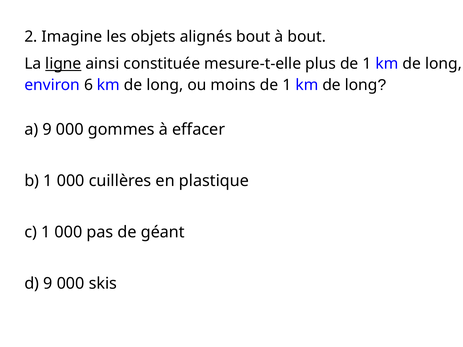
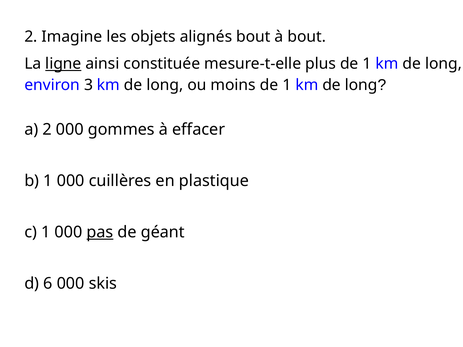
6: 6 -> 3 (88, 85)
a 9: 9 -> 2 (47, 130)
pas underline: none -> present (100, 232)
d 9: 9 -> 6 (48, 284)
